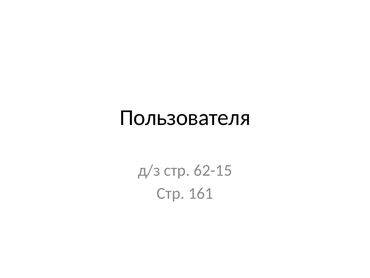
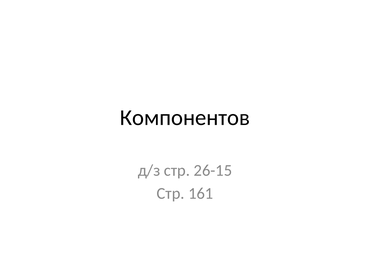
Пользователя: Пользователя -> Компонентов (185, 118)
62-15: 62-15 -> 26-15 (213, 170)
